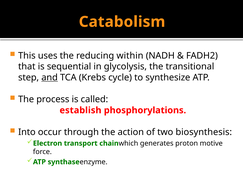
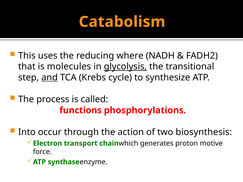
within: within -> where (130, 56)
sequential: sequential -> molecules (69, 67)
glycolysis underline: none -> present (125, 67)
establish: establish -> functions (81, 110)
